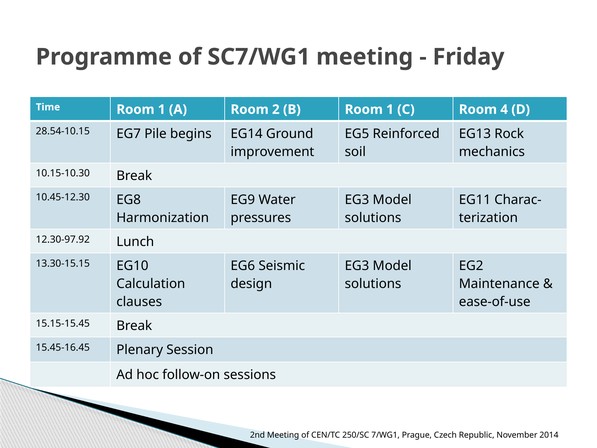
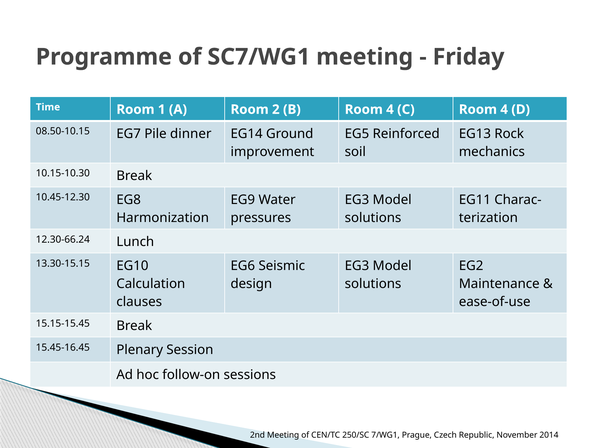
B Room 1: 1 -> 4 (390, 109)
28.54-10.15: 28.54-10.15 -> 08.50-10.15 (63, 131)
begins: begins -> dinner (191, 134)
12.30-97.92: 12.30-97.92 -> 12.30-66.24 (63, 239)
